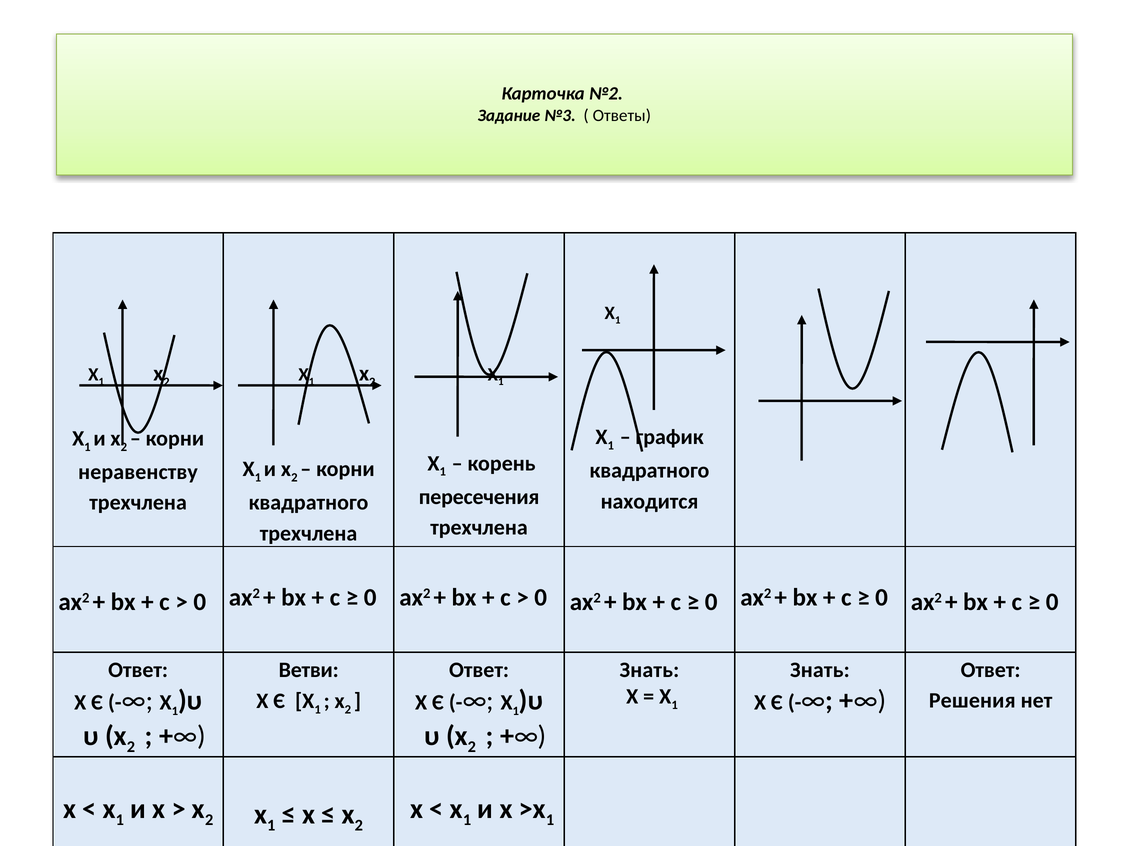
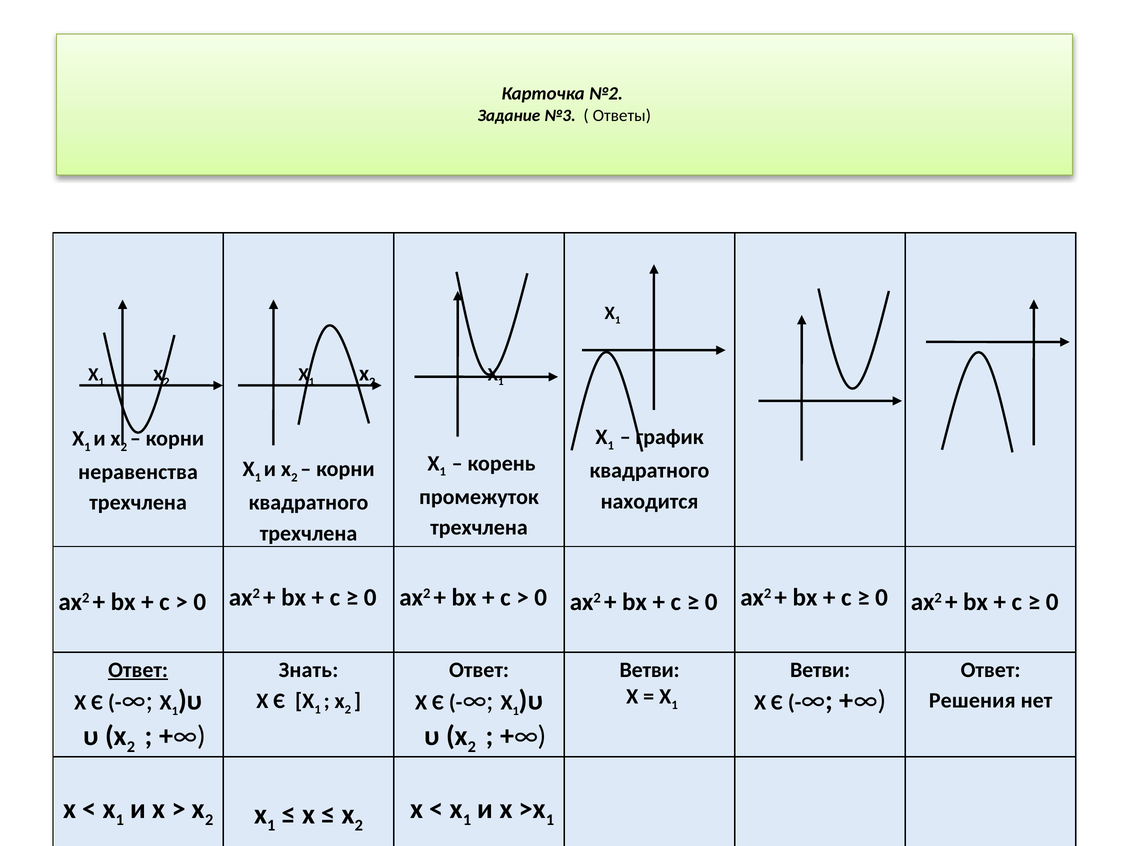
неравенству: неравенству -> неравенства (138, 472)
пересечения: пересечения -> промежуток (479, 497)
Ответ underline: none -> present (138, 670)
Ветви: Ветви -> Знать (308, 670)
Знать: Знать -> Ветви (650, 670)
Знать: Знать -> Ветви (820, 670)
